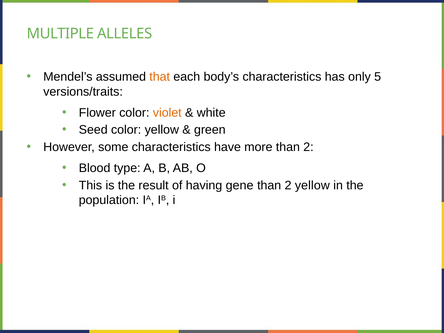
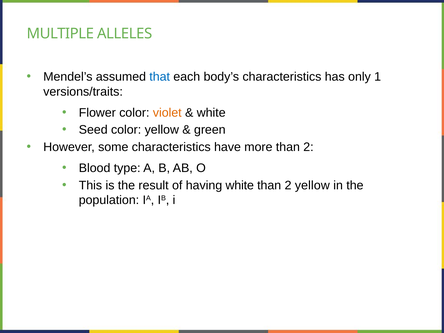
that colour: orange -> blue (160, 77)
5: 5 -> 1 (378, 77)
having gene: gene -> white (240, 185)
